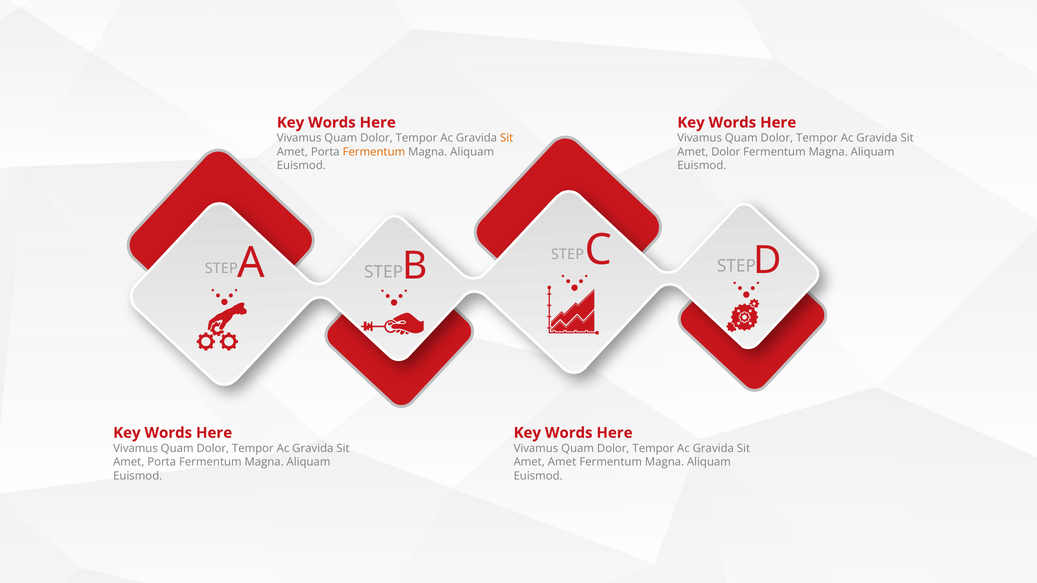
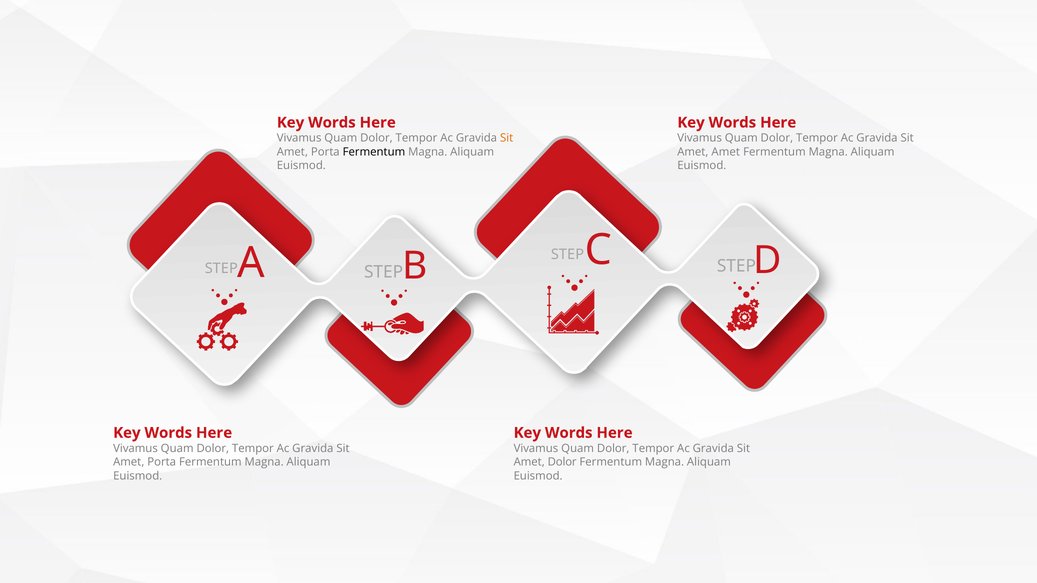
Fermentum colour: orange -> black (374, 152)
Amet Dolor: Dolor -> Amet (726, 152)
Amet Amet: Amet -> Dolor (562, 462)
